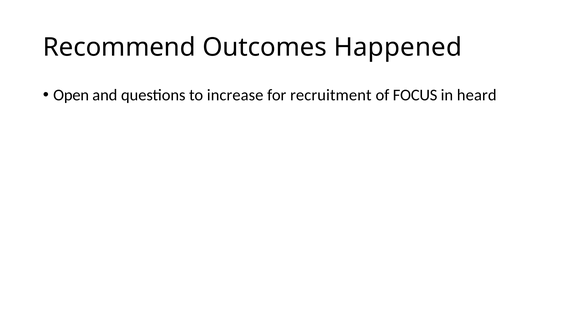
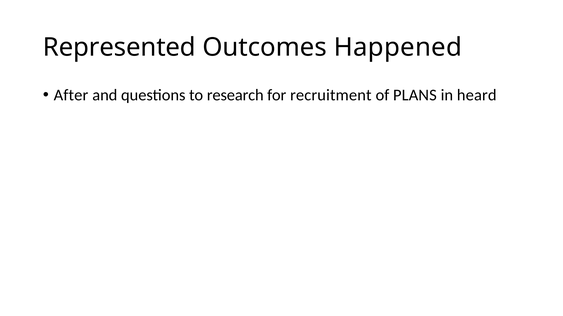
Recommend: Recommend -> Represented (119, 47)
Open: Open -> After (71, 95)
increase: increase -> research (235, 95)
FOCUS: FOCUS -> PLANS (415, 95)
